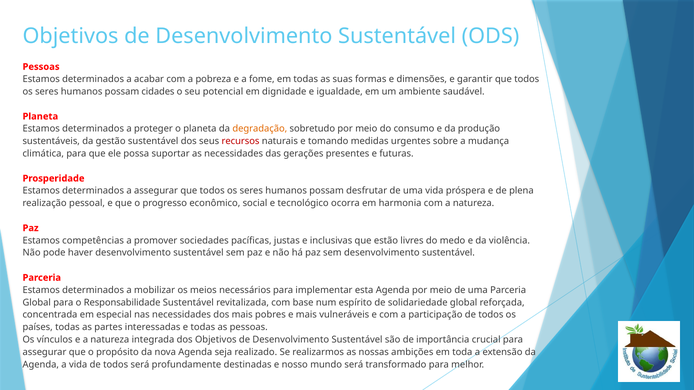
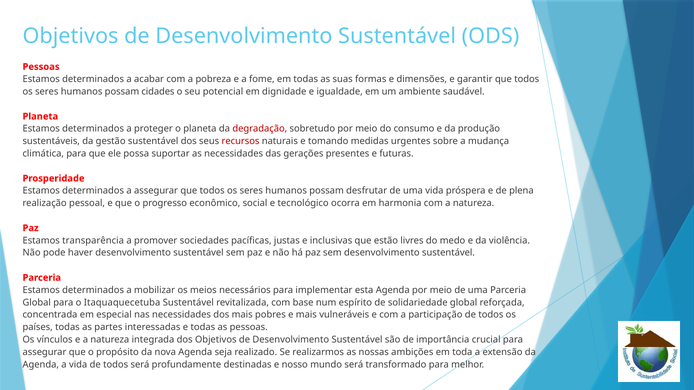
degradação colour: orange -> red (260, 129)
competências: competências -> transparência (93, 241)
Responsabilidade: Responsabilidade -> Itaquaquecetuba (122, 303)
